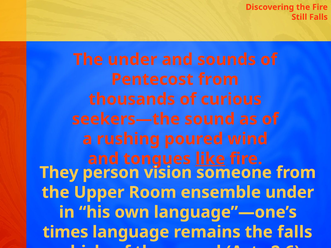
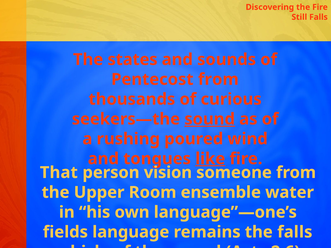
The under: under -> states (133, 60)
sound underline: none -> present (210, 119)
They: They -> That (59, 173)
ensemble under: under -> water (290, 193)
times: times -> fields (65, 232)
